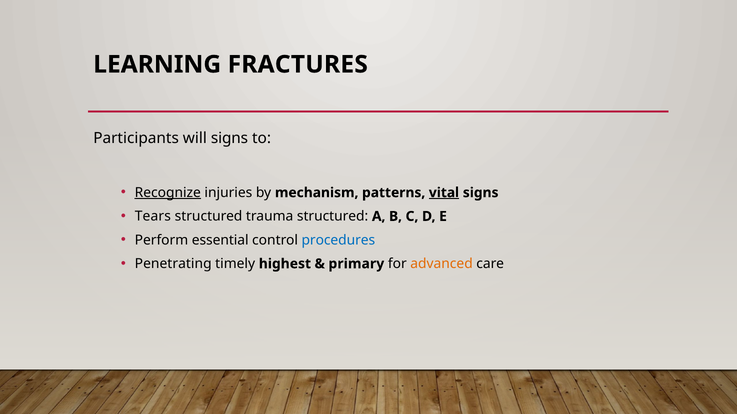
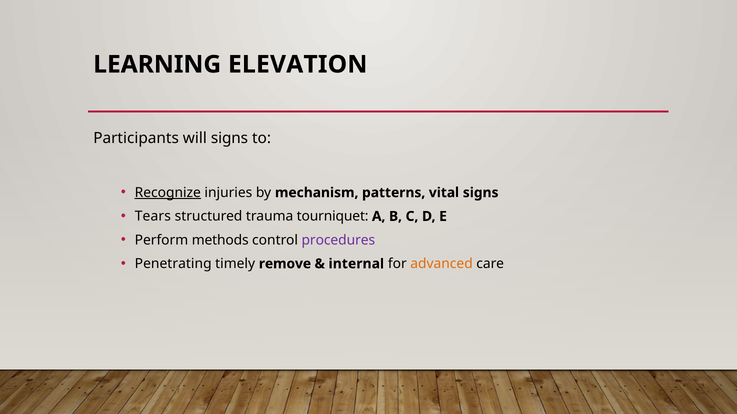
FRACTURES: FRACTURES -> ELEVATION (298, 65)
vital underline: present -> none (444, 193)
trauma structured: structured -> tourniquet (333, 217)
essential: essential -> methods (220, 240)
procedures colour: blue -> purple (338, 240)
highest: highest -> remove (285, 264)
primary: primary -> internal (356, 264)
